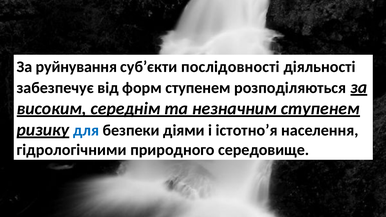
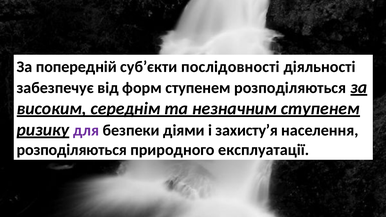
руйнування: руйнування -> попередній (76, 67)
для colour: blue -> purple (86, 130)
істотно’я: істотно’я -> захисту’я (247, 130)
гідрологічними: гідрологічними -> розподіляються (72, 150)
середовище: середовище -> експлуатації (264, 150)
